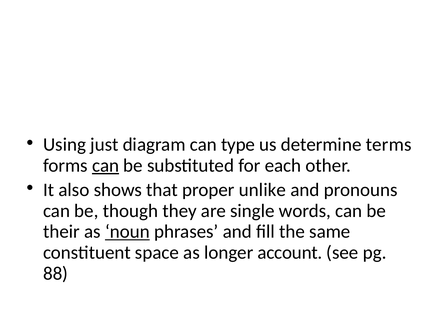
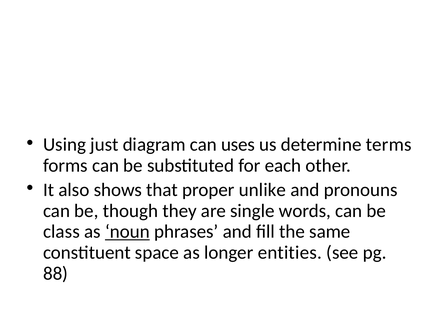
type: type -> uses (238, 145)
can underline: present -> none (106, 166)
their: their -> class (61, 232)
account: account -> entities (290, 253)
